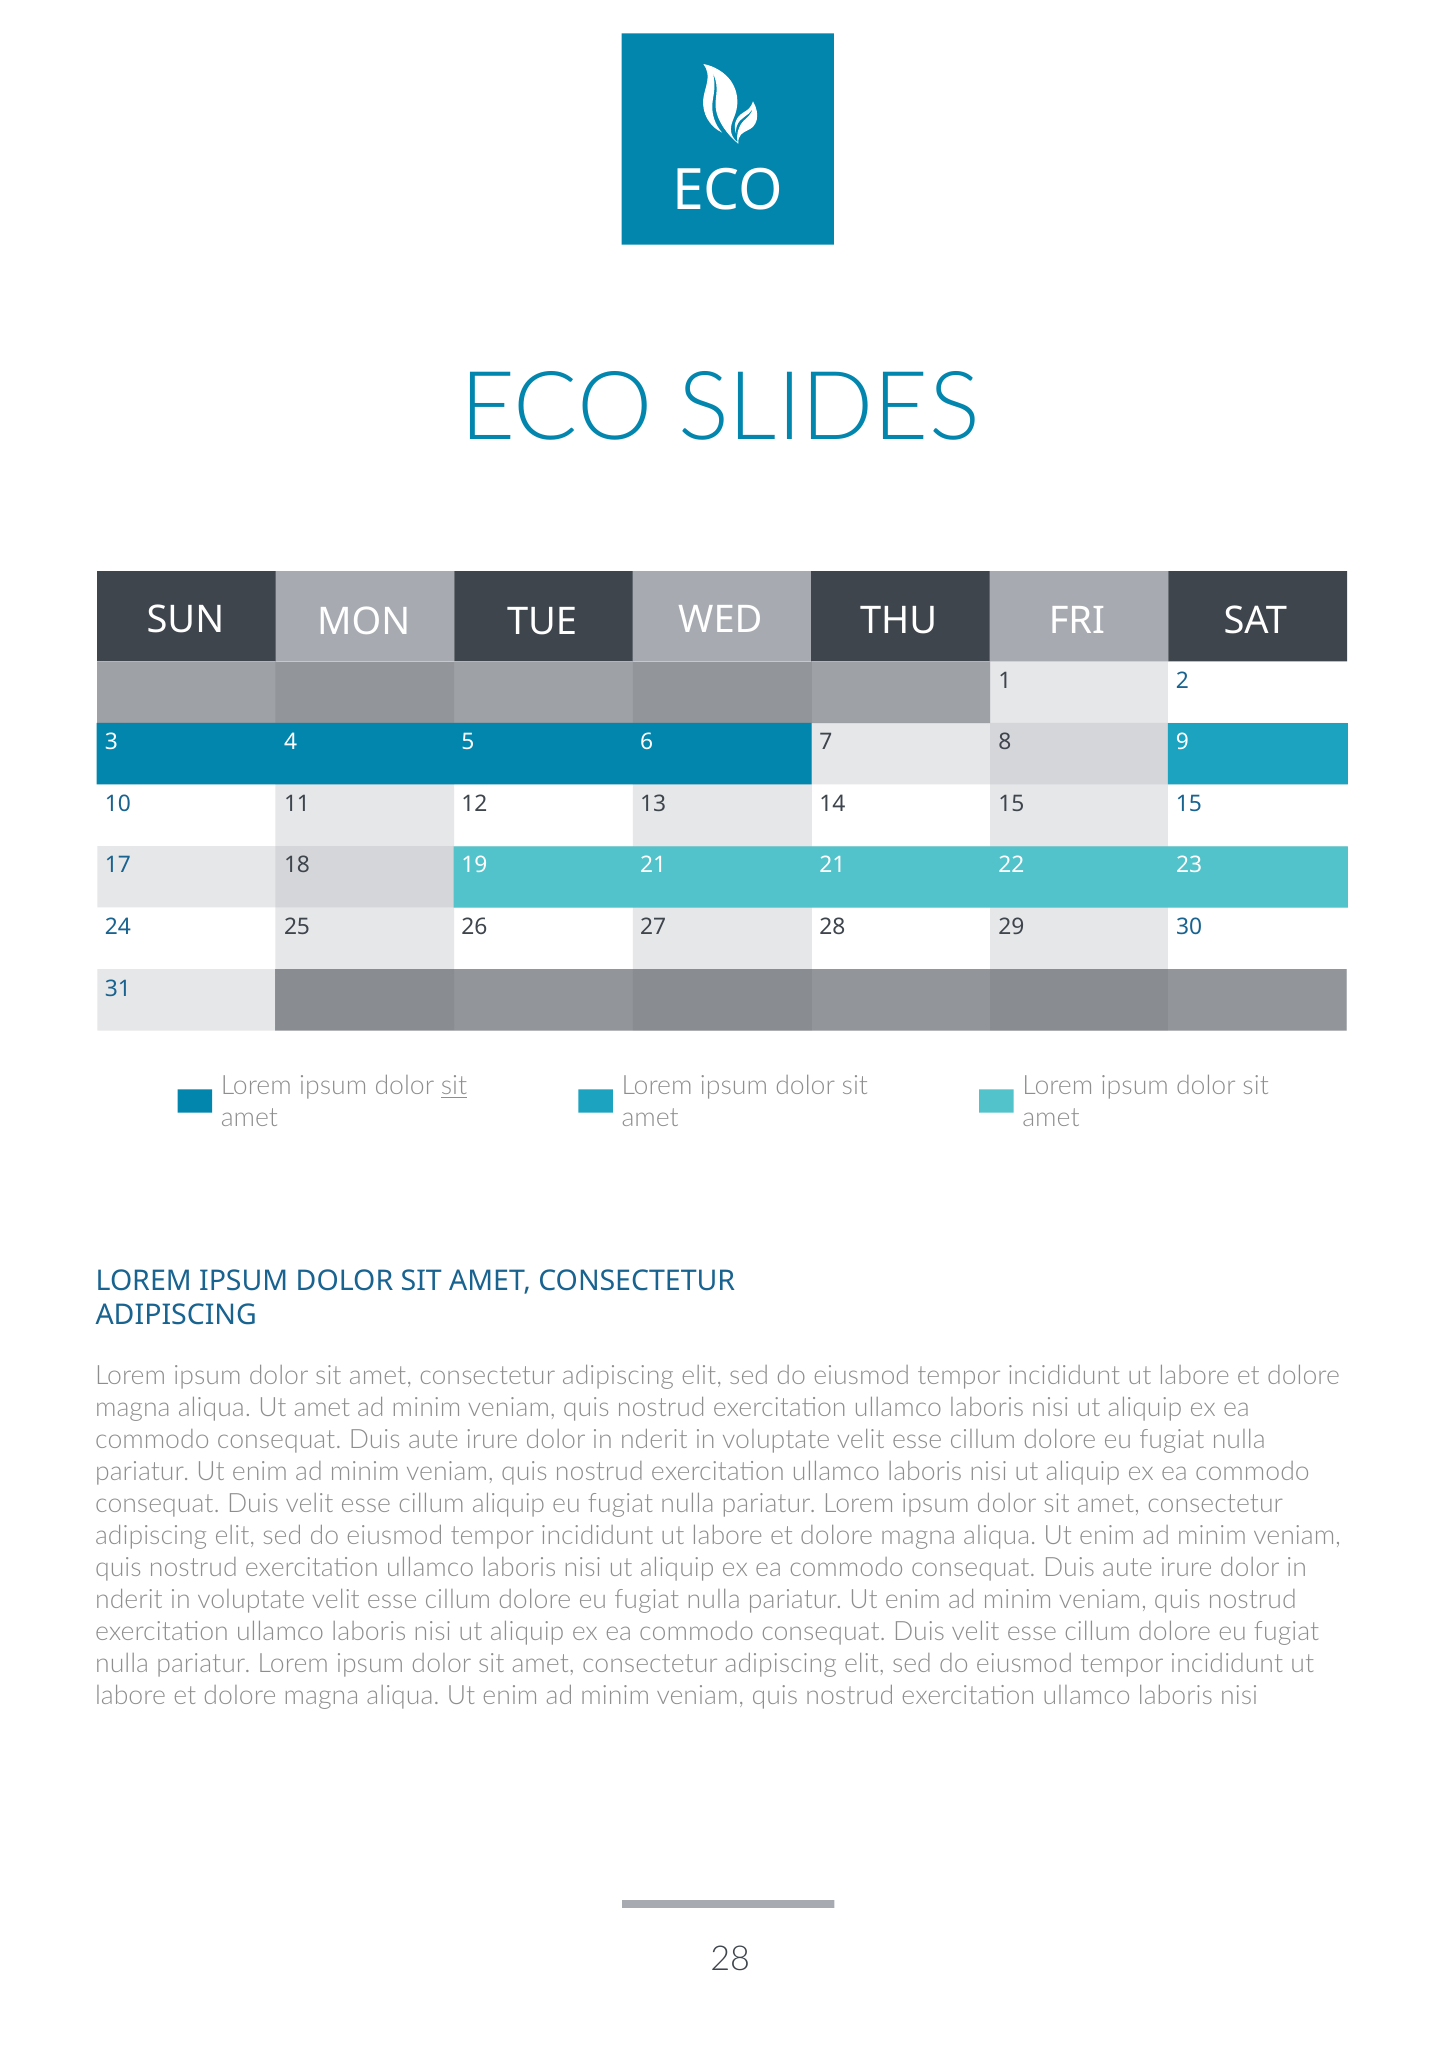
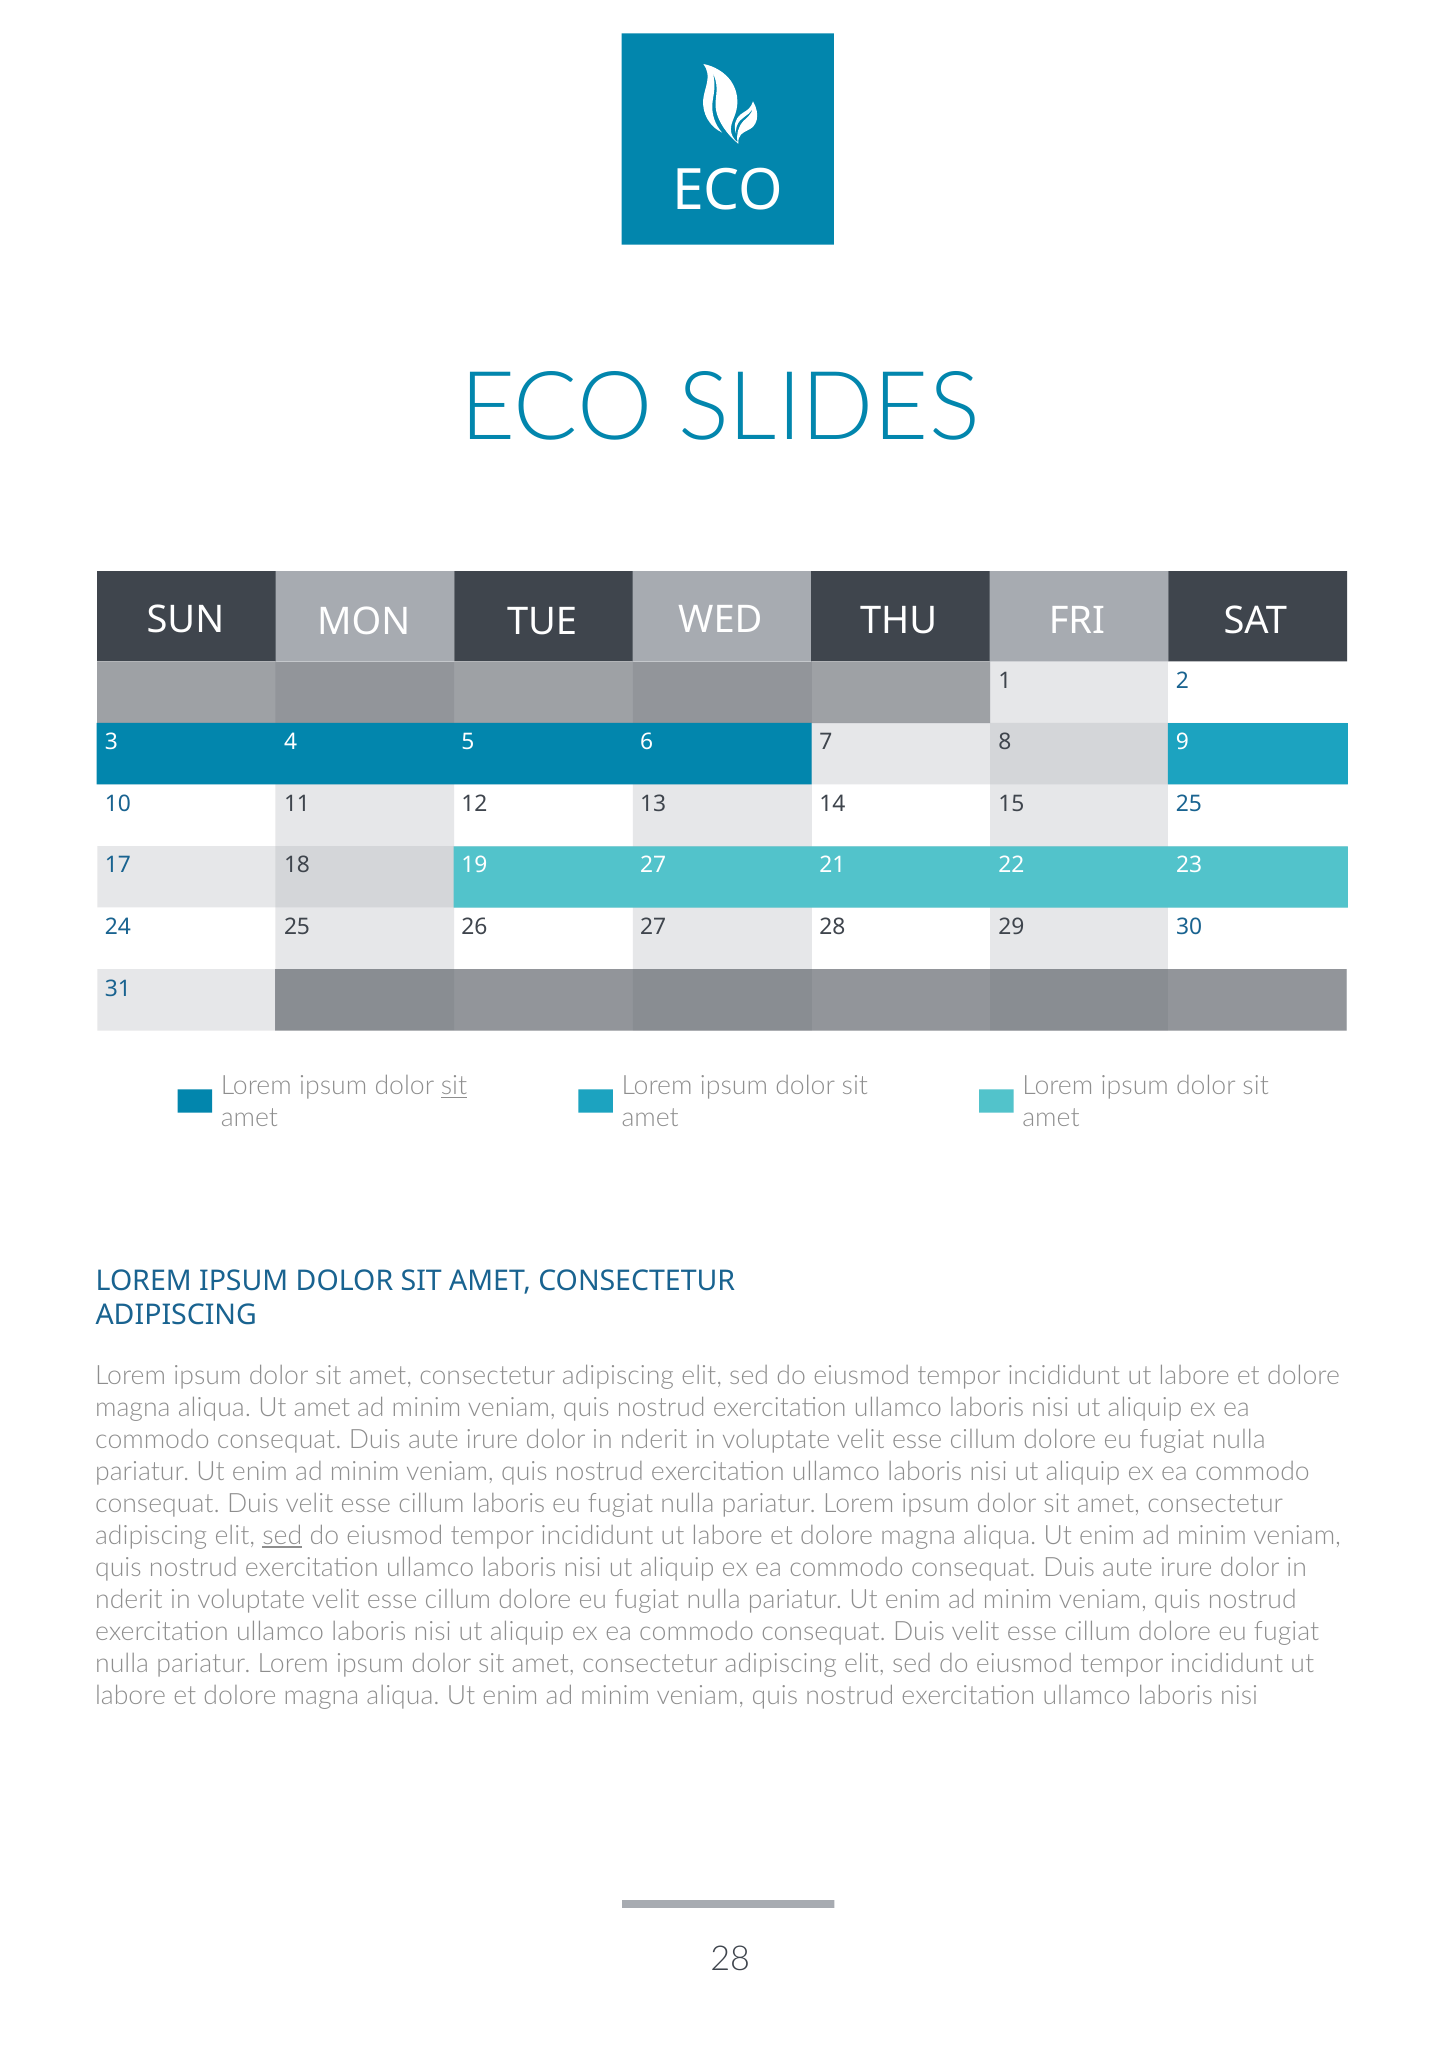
15 15: 15 -> 25 (1189, 804)
19 21: 21 -> 27 (653, 865)
cillum aliquip: aliquip -> laboris (509, 1504)
sed underline: none -> present (282, 1536)
